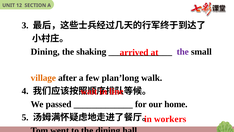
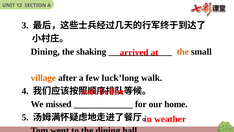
the colour: purple -> orange (183, 52)
plan’long: plan’long -> luck’long (120, 78)
passed: passed -> missed (59, 104)
workers: workers -> weather (170, 119)
